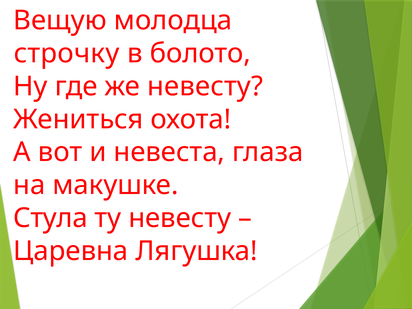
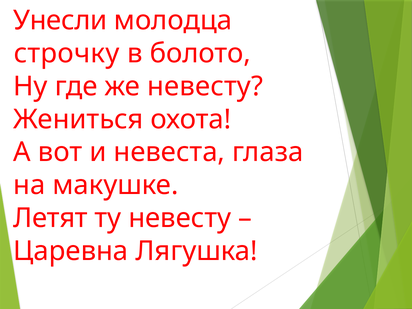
Вещую: Вещую -> Унесли (60, 20)
Стула: Стула -> Летят (50, 218)
